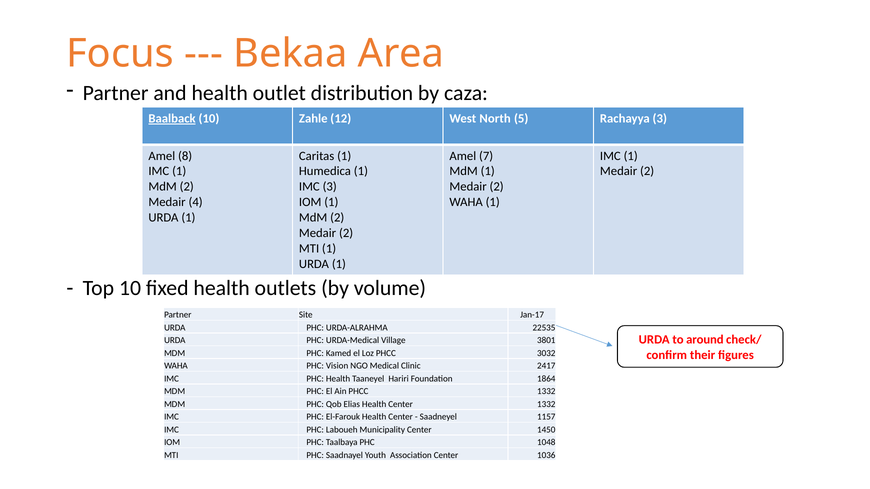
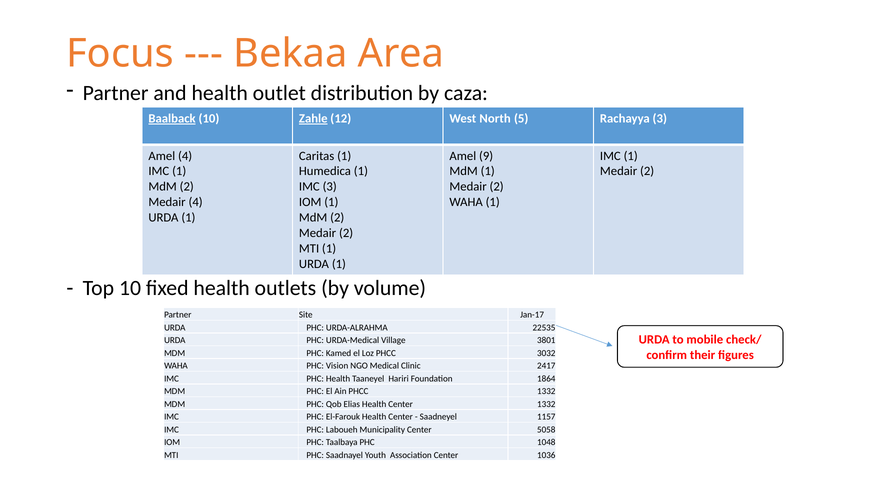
Zahle underline: none -> present (313, 119)
Amel 8: 8 -> 4 (185, 156)
7: 7 -> 9 (486, 156)
around: around -> mobile (705, 340)
1450: 1450 -> 5058 (546, 430)
